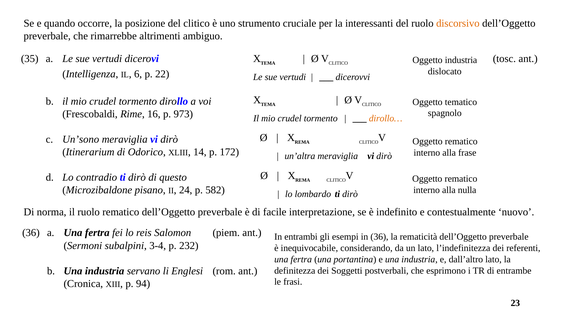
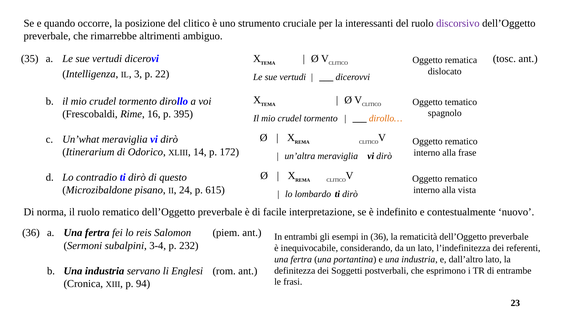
discorsivo colour: orange -> purple (458, 23)
Oggetto industria: industria -> rematica (461, 60)
6: 6 -> 3 (138, 74)
973: 973 -> 395 (183, 114)
Un’sono: Un’sono -> Un’what (81, 139)
582: 582 -> 615 (215, 190)
nulla: nulla -> vista (467, 190)
